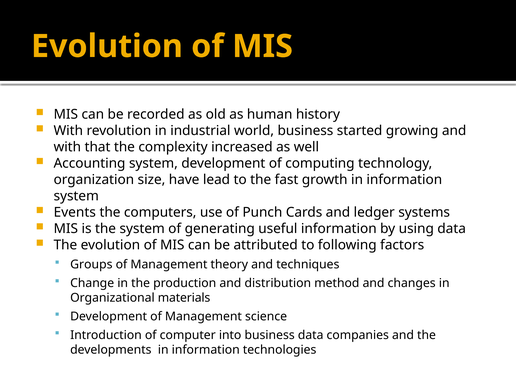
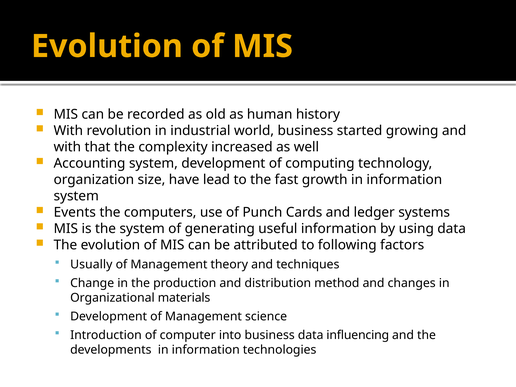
Groups: Groups -> Usually (91, 265)
companies: companies -> influencing (358, 335)
